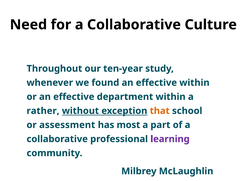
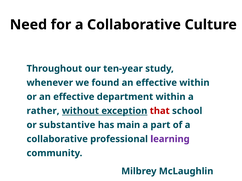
that colour: orange -> red (160, 111)
assessment: assessment -> substantive (67, 125)
most: most -> main (128, 125)
